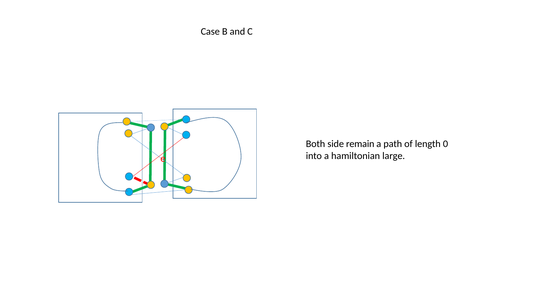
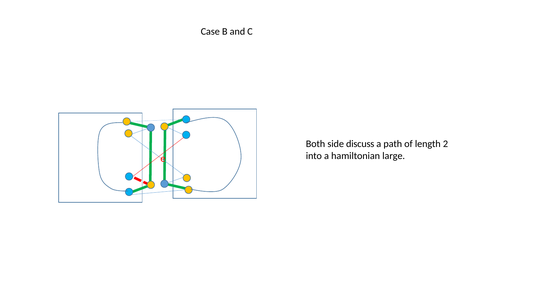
remain: remain -> discuss (360, 144)
0: 0 -> 2 (445, 144)
